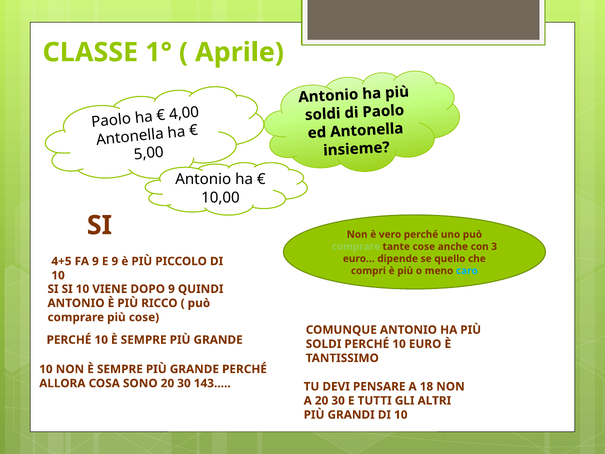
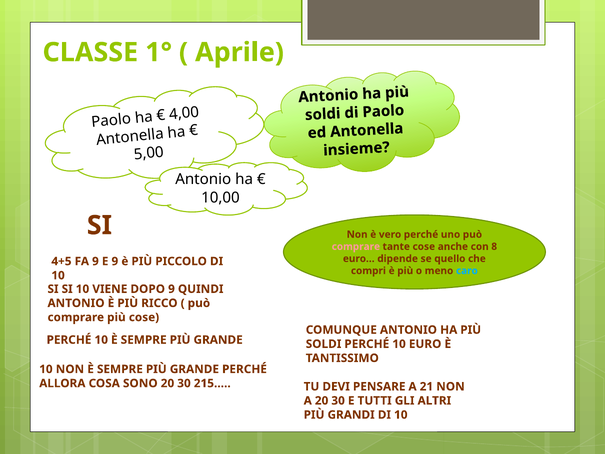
comprare colour: light green -> pink (356, 246)
3: 3 -> 8 (494, 246)
143…: 143… -> 215… (212, 383)
18: 18 -> 21 (426, 386)
